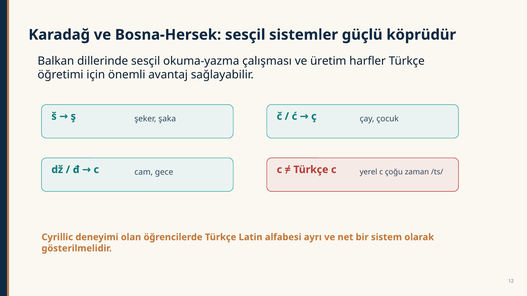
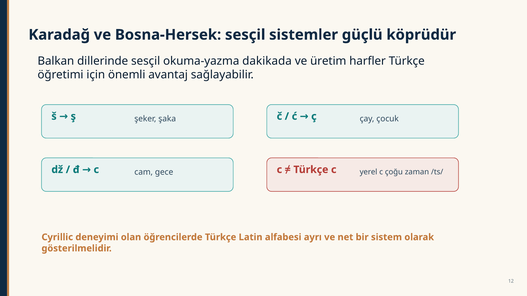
çalışması: çalışması -> dakikada (267, 61)
